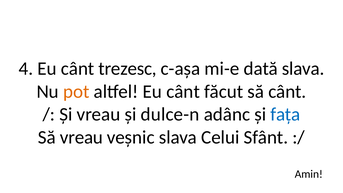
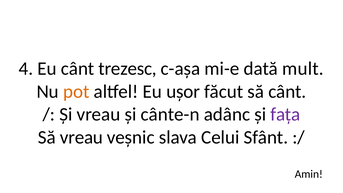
dată slava: slava -> mult (303, 69)
altfel Eu cânt: cânt -> ușor (183, 92)
dulce-n: dulce-n -> cânte-n (170, 114)
fața colour: blue -> purple (285, 114)
